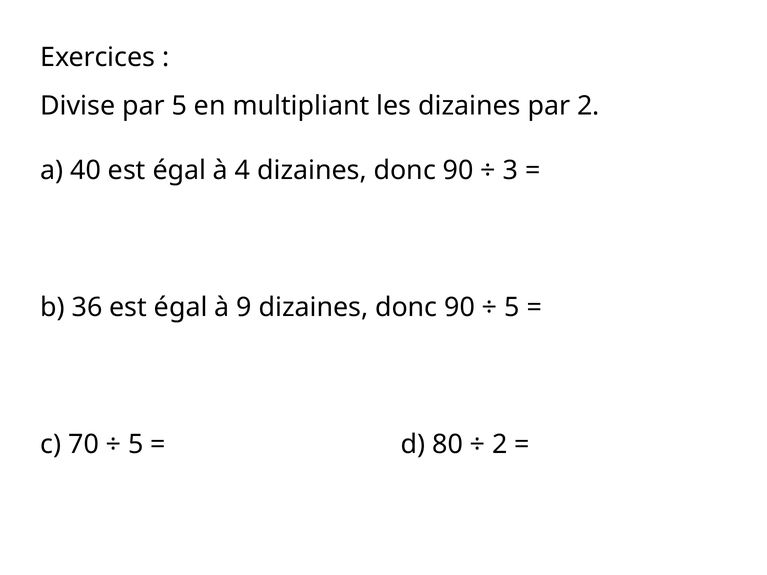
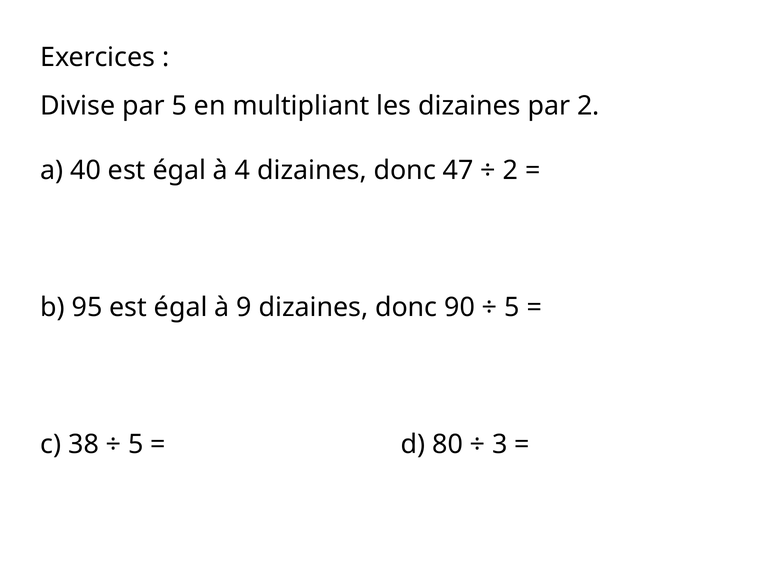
4 dizaines donc 90: 90 -> 47 (458, 171)
3: 3 -> 2 (510, 171)
36: 36 -> 95 (87, 308)
70: 70 -> 38 (84, 445)
2: 2 -> 3 (500, 445)
